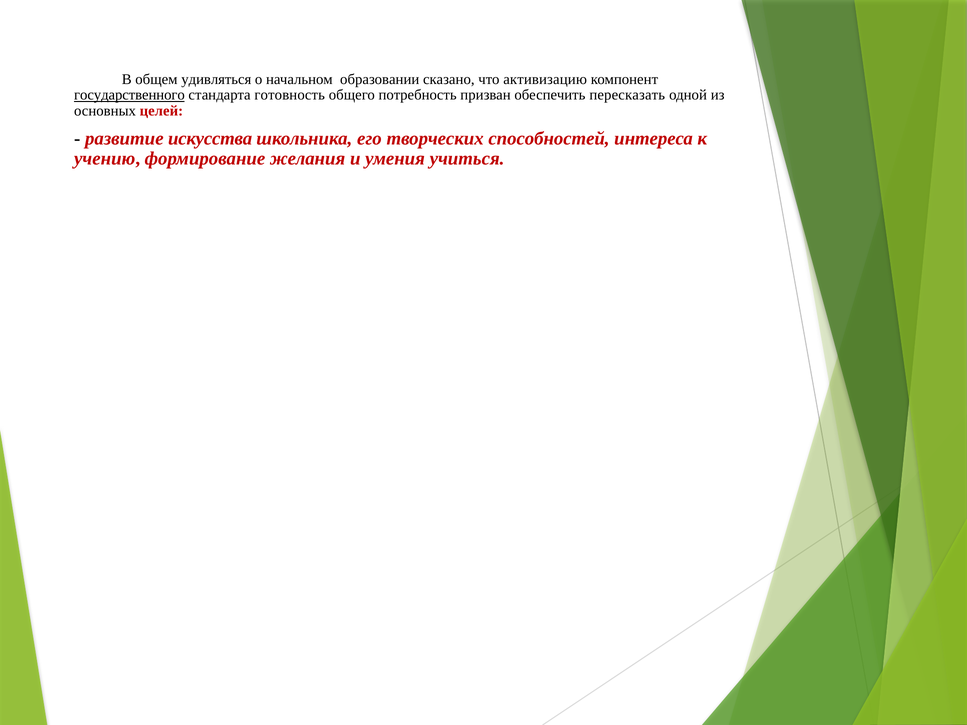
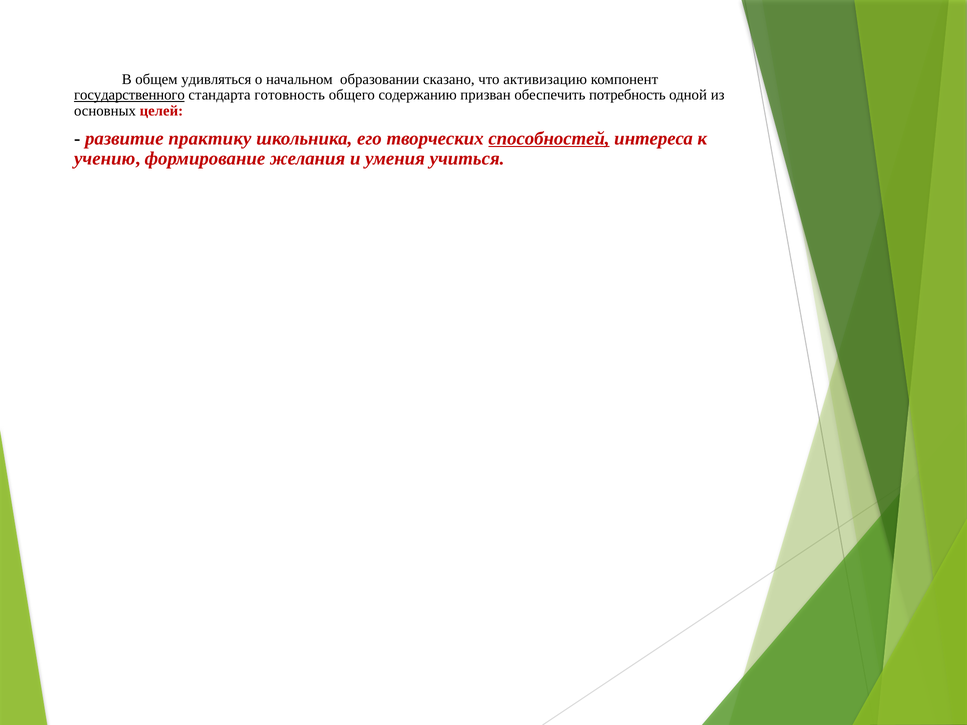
потребность: потребность -> содержанию (418, 95)
пересказать: пересказать -> потребность (627, 95)
искусства: искусства -> практику (210, 138)
способностей underline: none -> present (549, 138)
